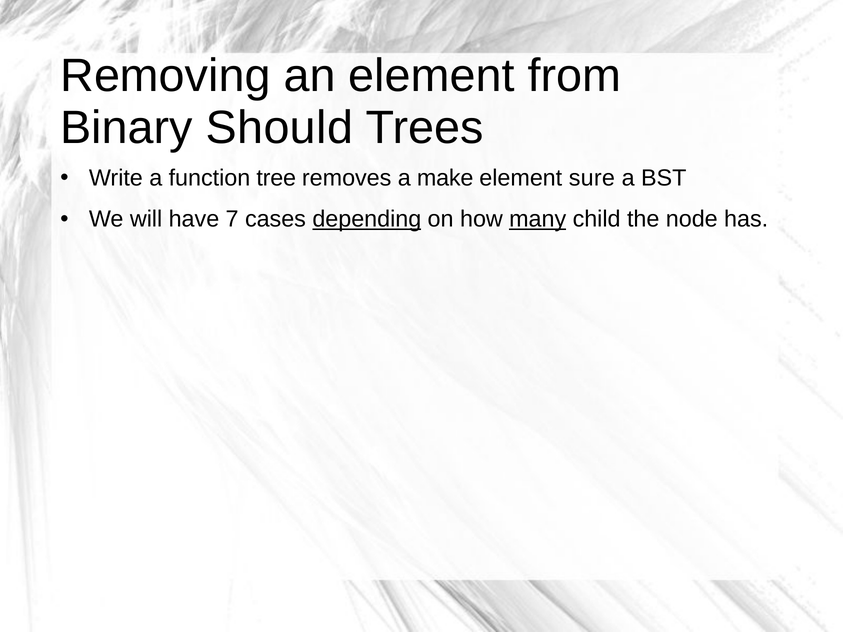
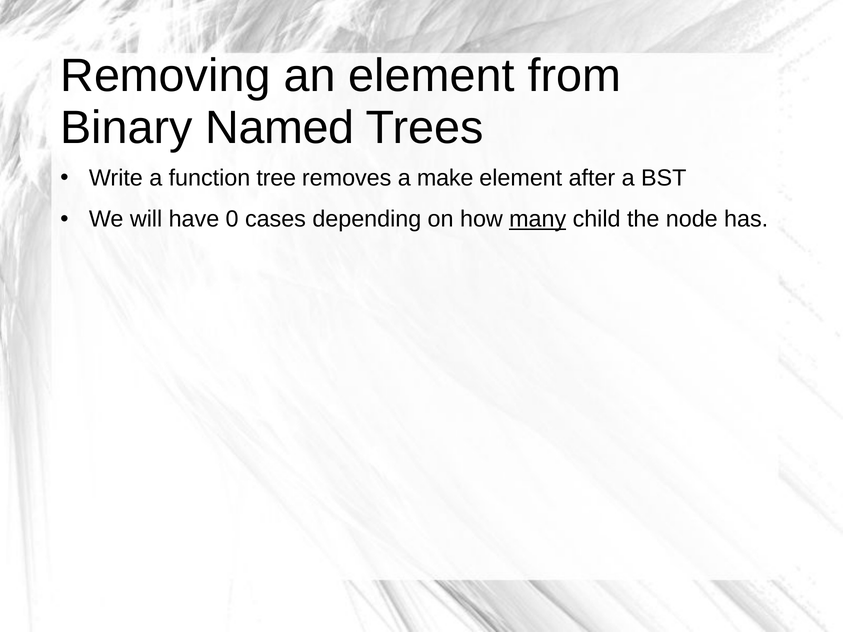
Should: Should -> Named (280, 128)
sure: sure -> after (592, 178)
7: 7 -> 0 (232, 219)
depending underline: present -> none (367, 219)
